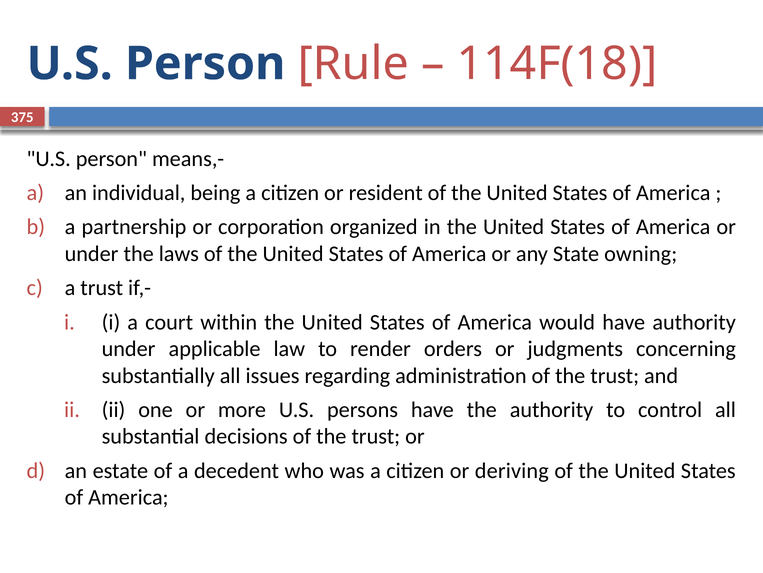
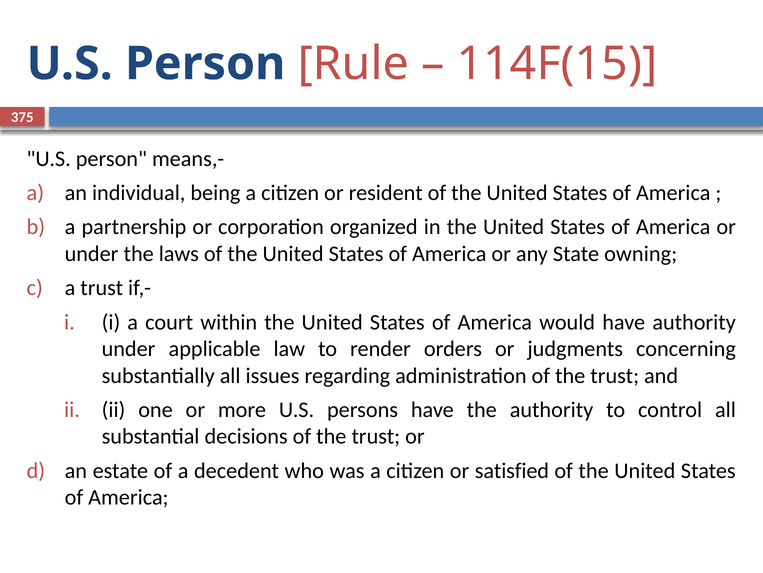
114F(18: 114F(18 -> 114F(15 (557, 64)
deriving: deriving -> satisfied (512, 470)
